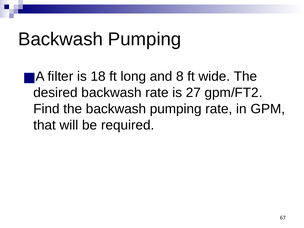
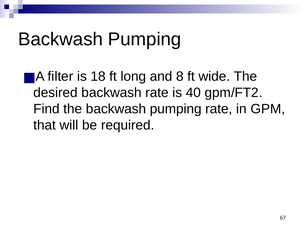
27: 27 -> 40 (193, 93)
